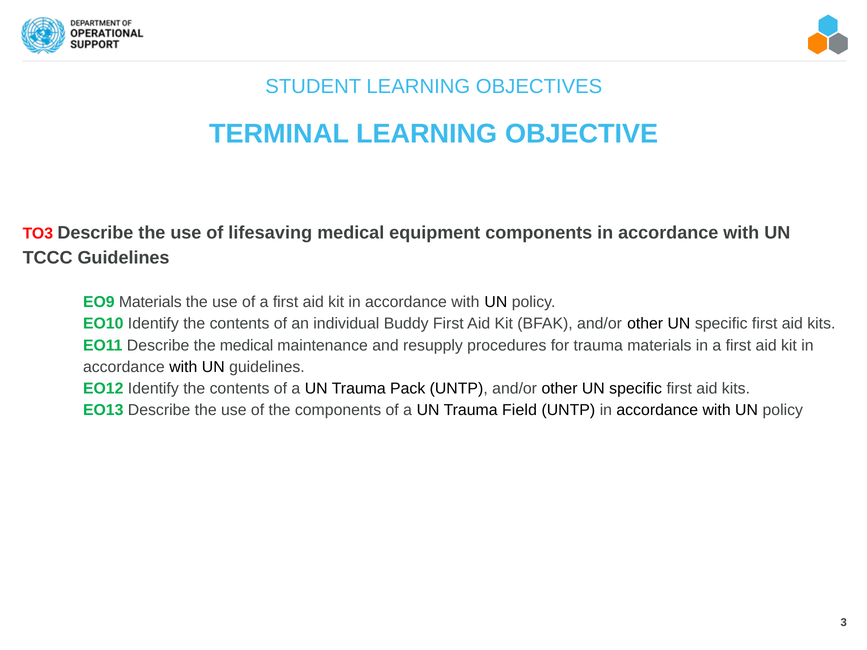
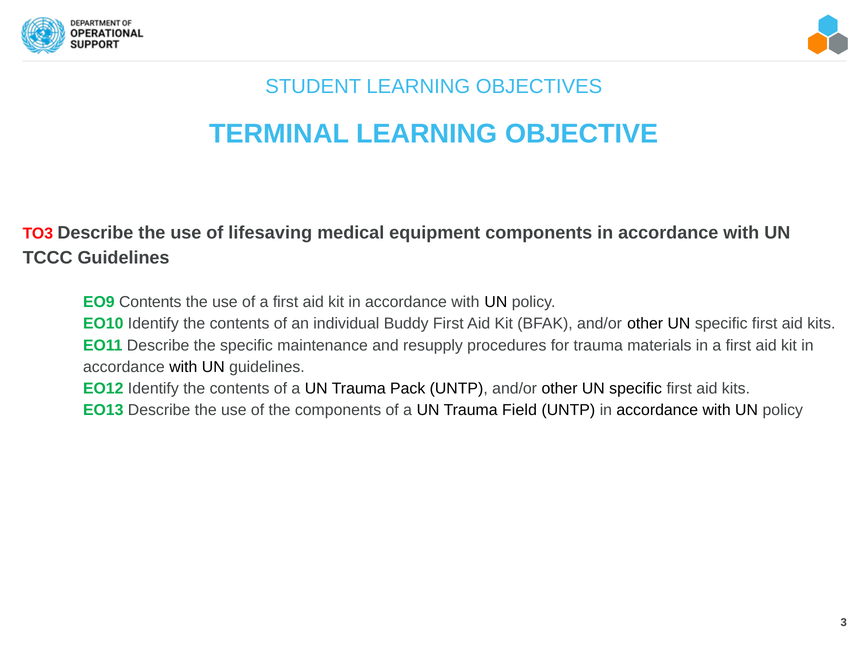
EO9 Materials: Materials -> Contents (150, 302)
the medical: medical -> specific (246, 345)
